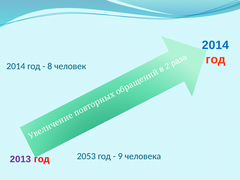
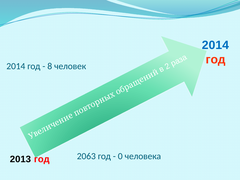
2013 colour: purple -> black (20, 159)
2053: 2053 -> 2063 (86, 156)
9: 9 -> 0 (120, 156)
